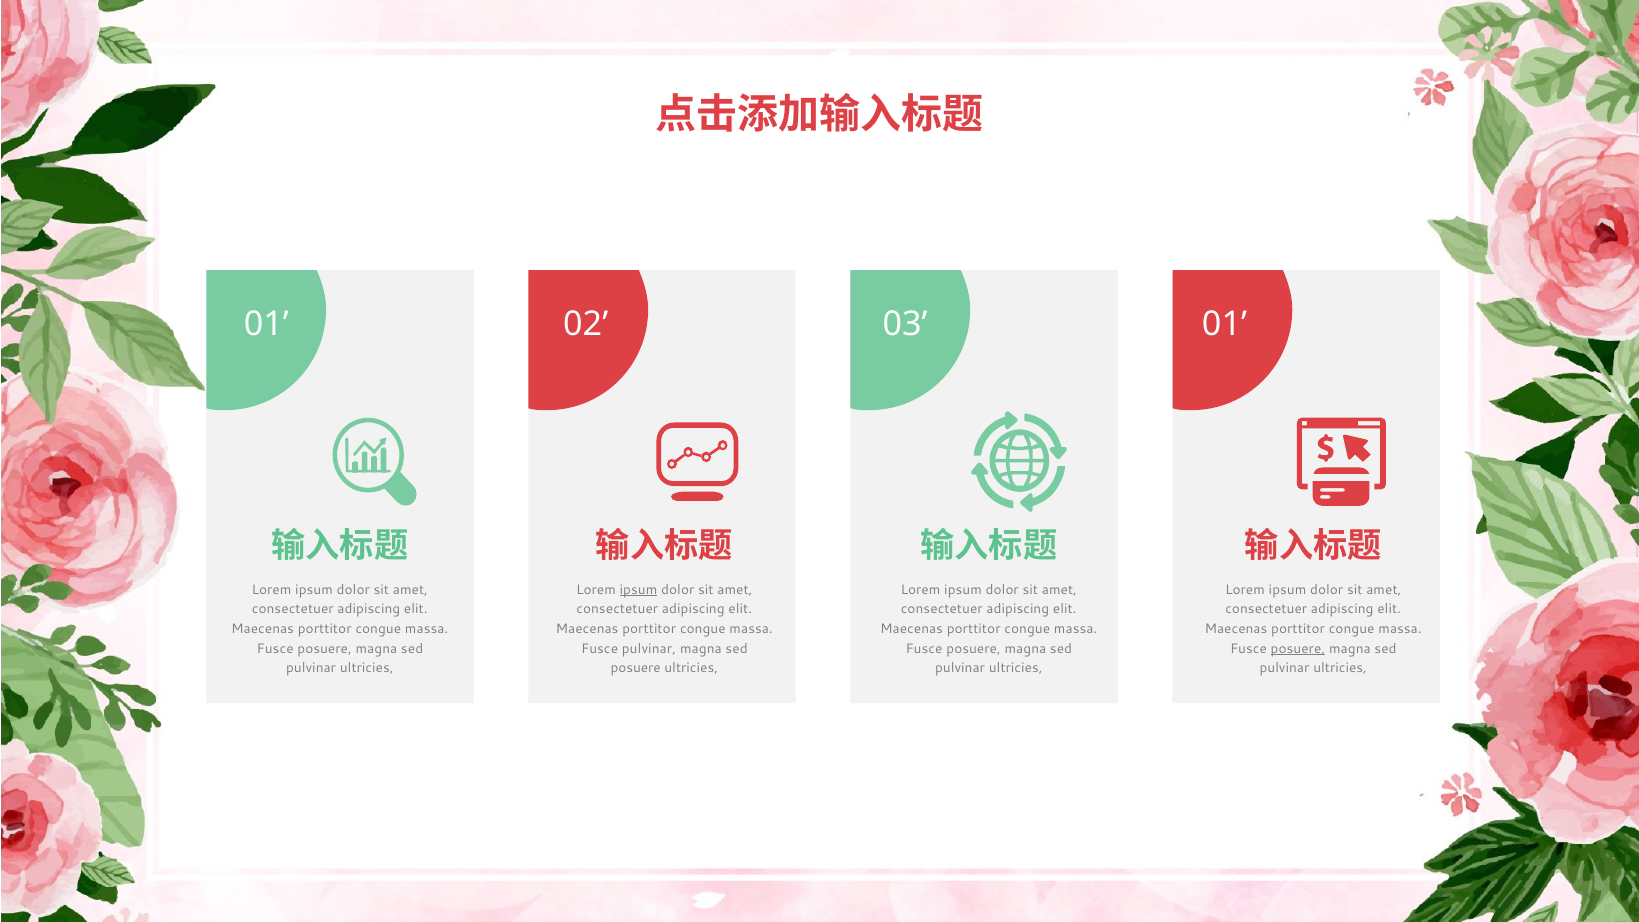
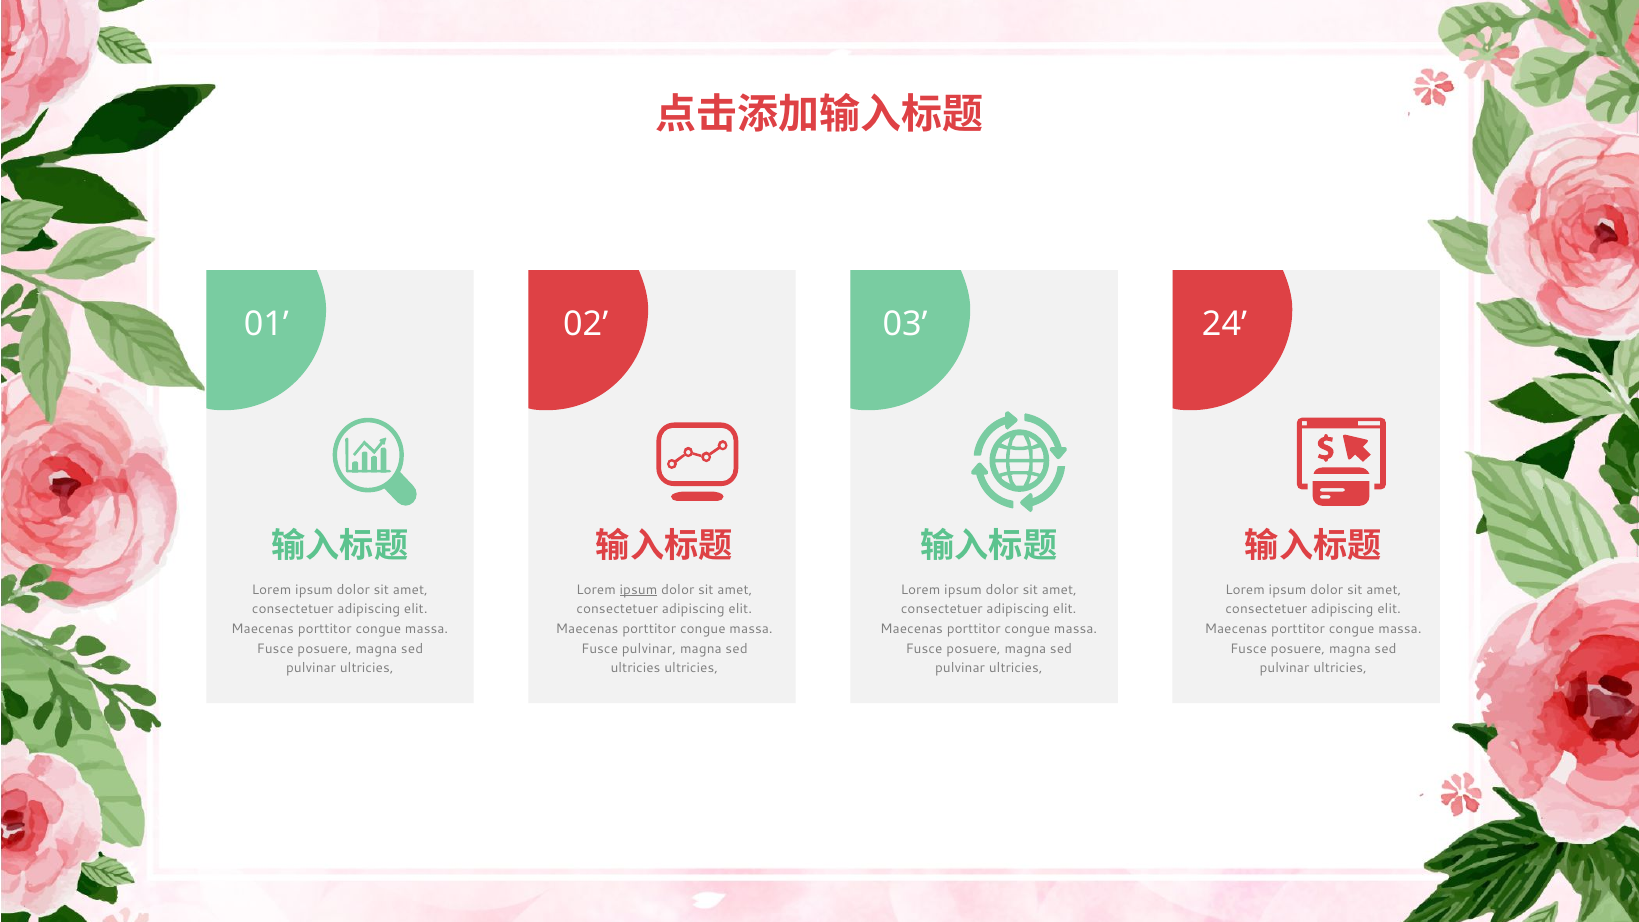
03 01: 01 -> 24 (1225, 324)
posuere underline: present -> none (1298, 649)
posuere: posuere -> ultricies (636, 668)
